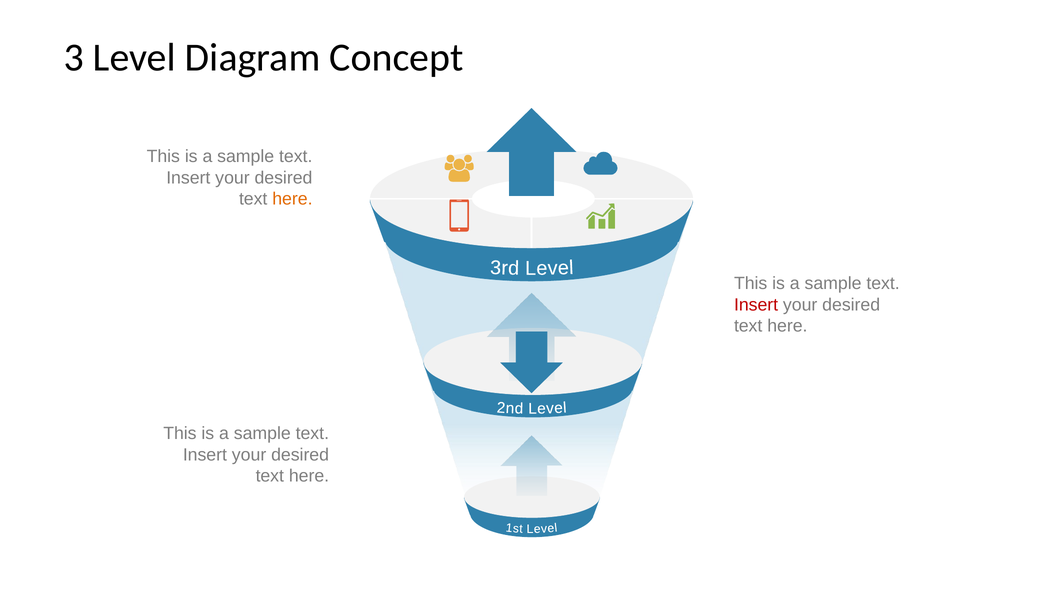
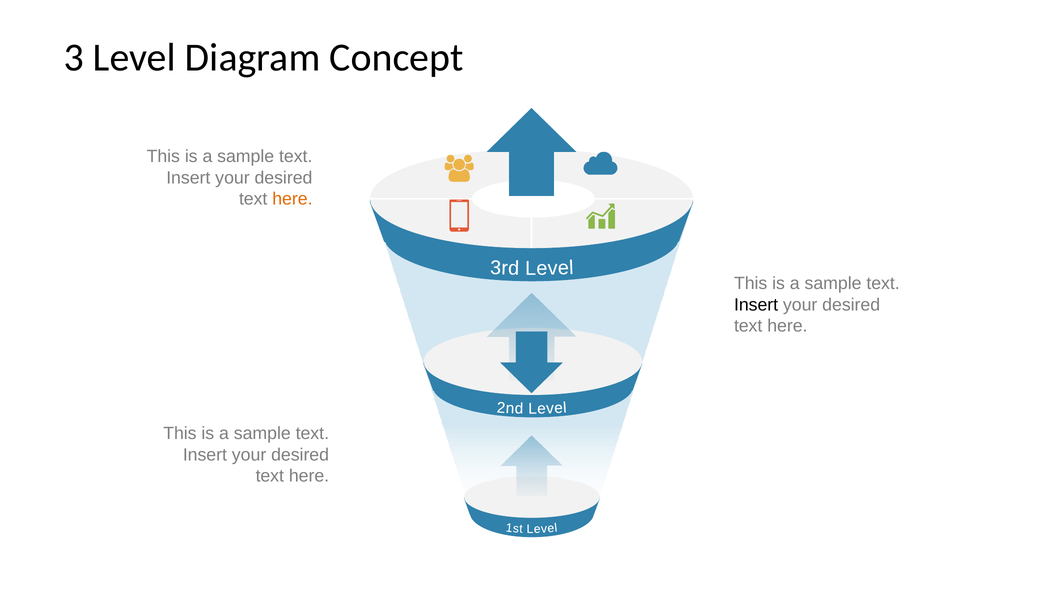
Insert colour: red -> black (756, 305)
